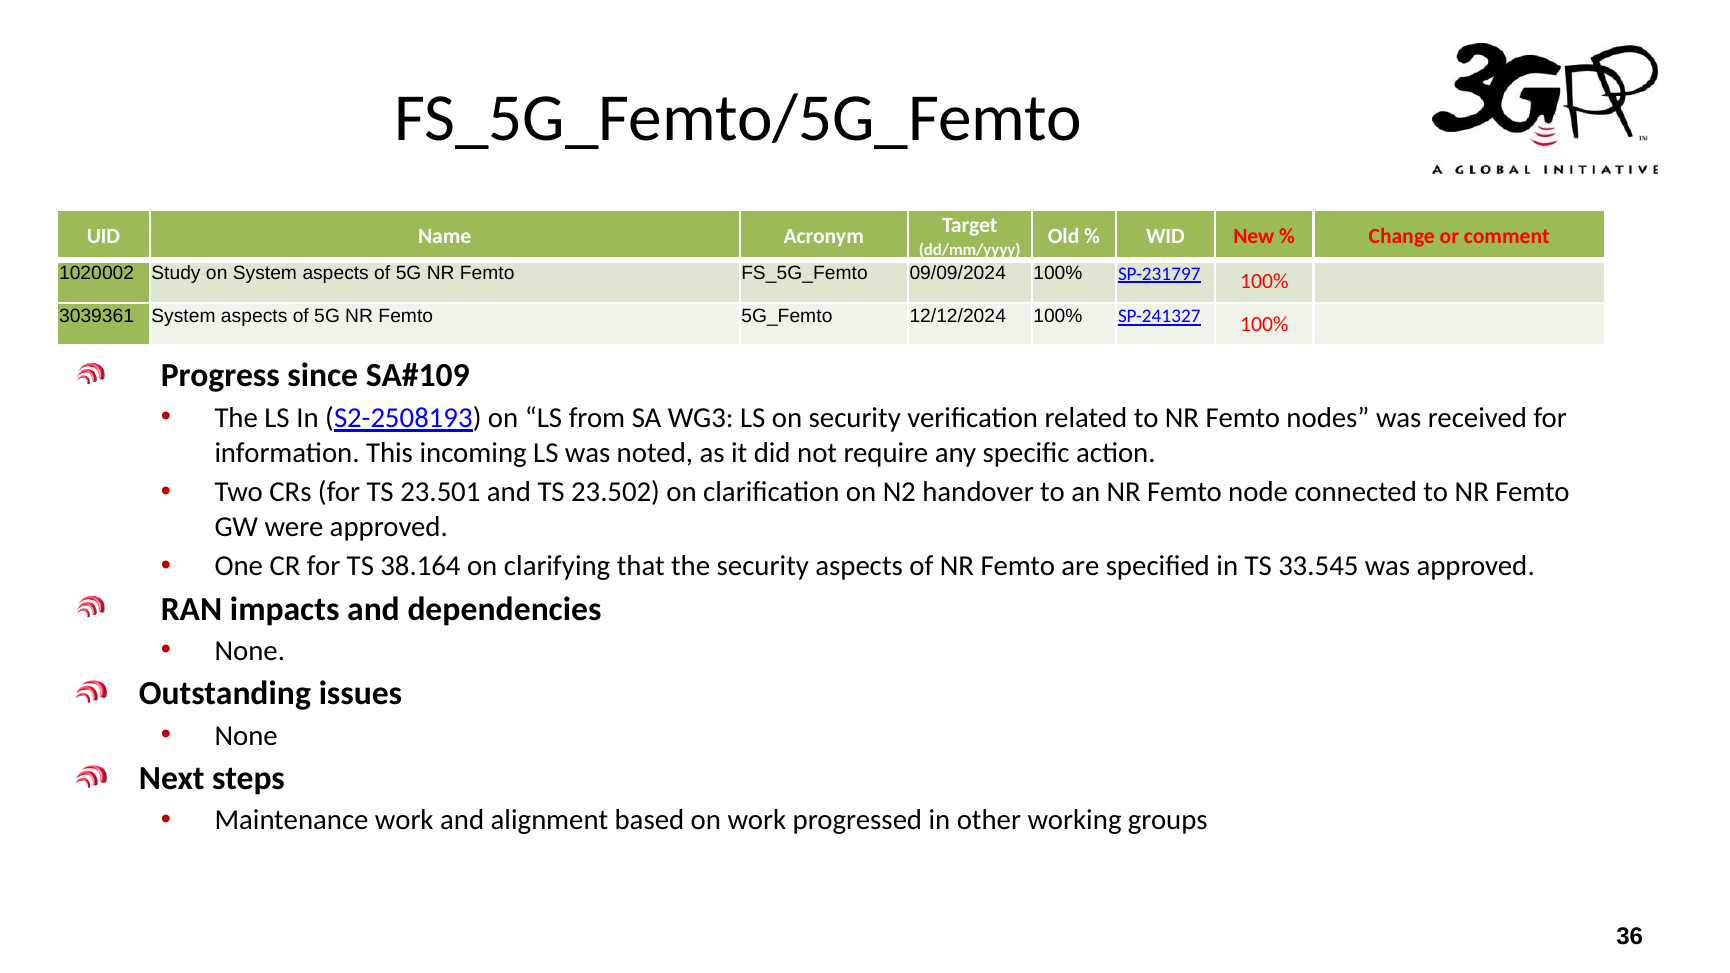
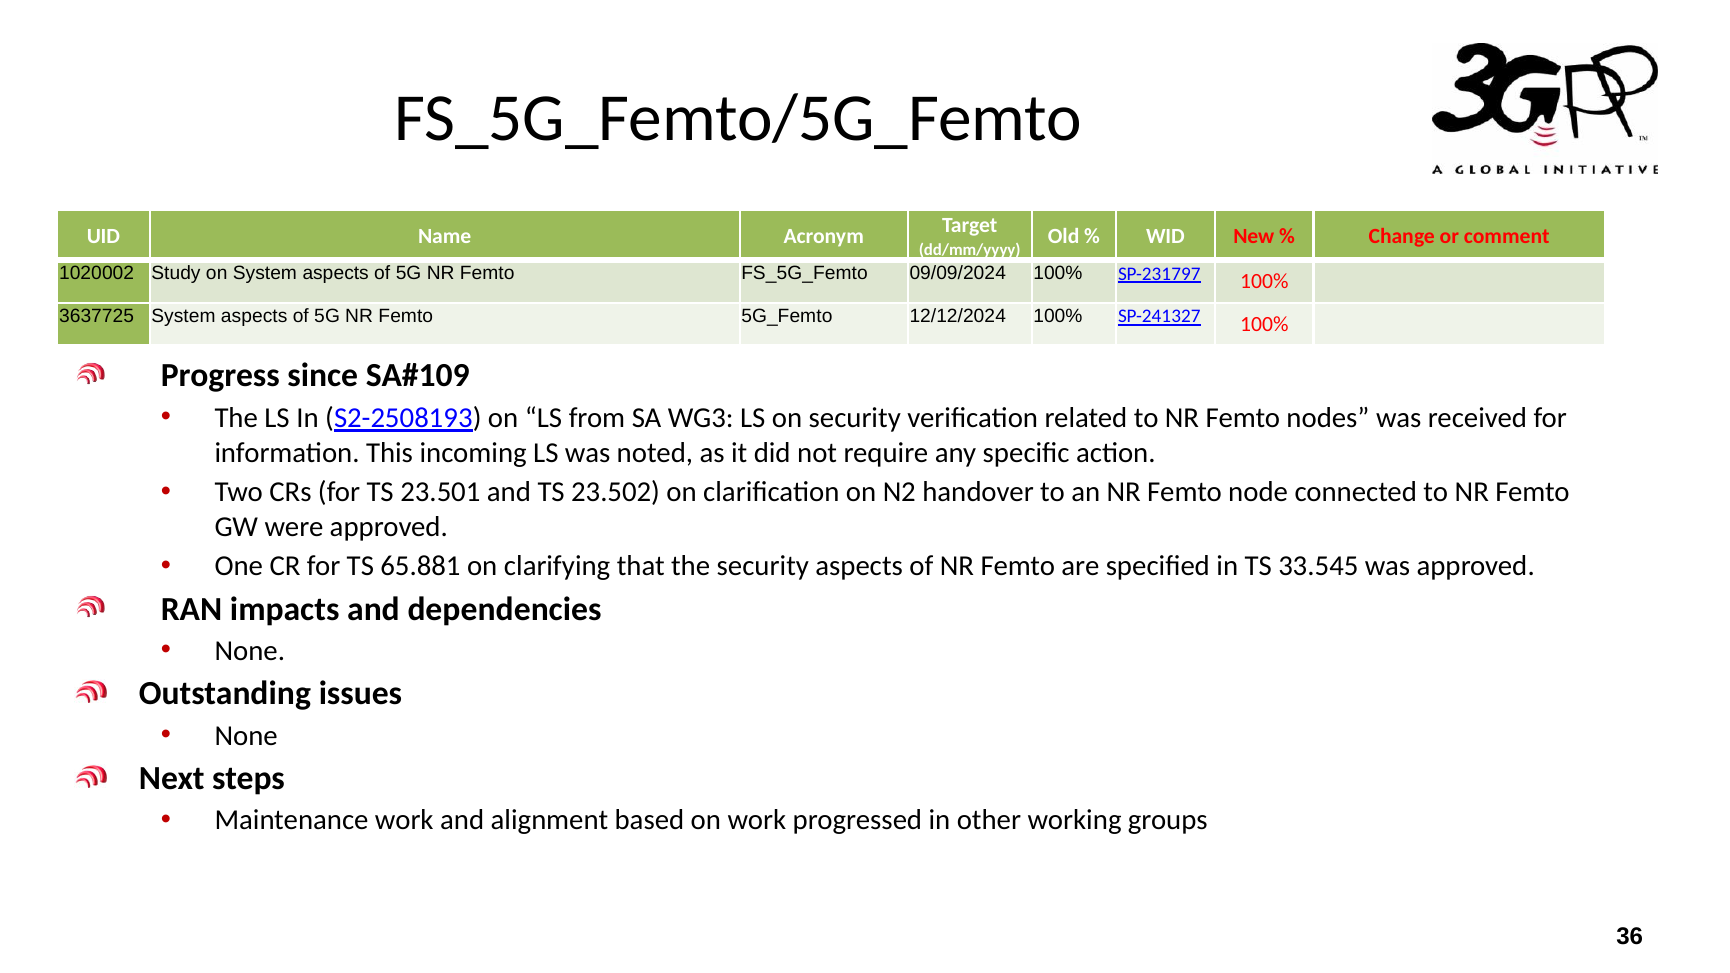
3039361: 3039361 -> 3637725 (97, 316)
38.164: 38.164 -> 65.881 (420, 566)
